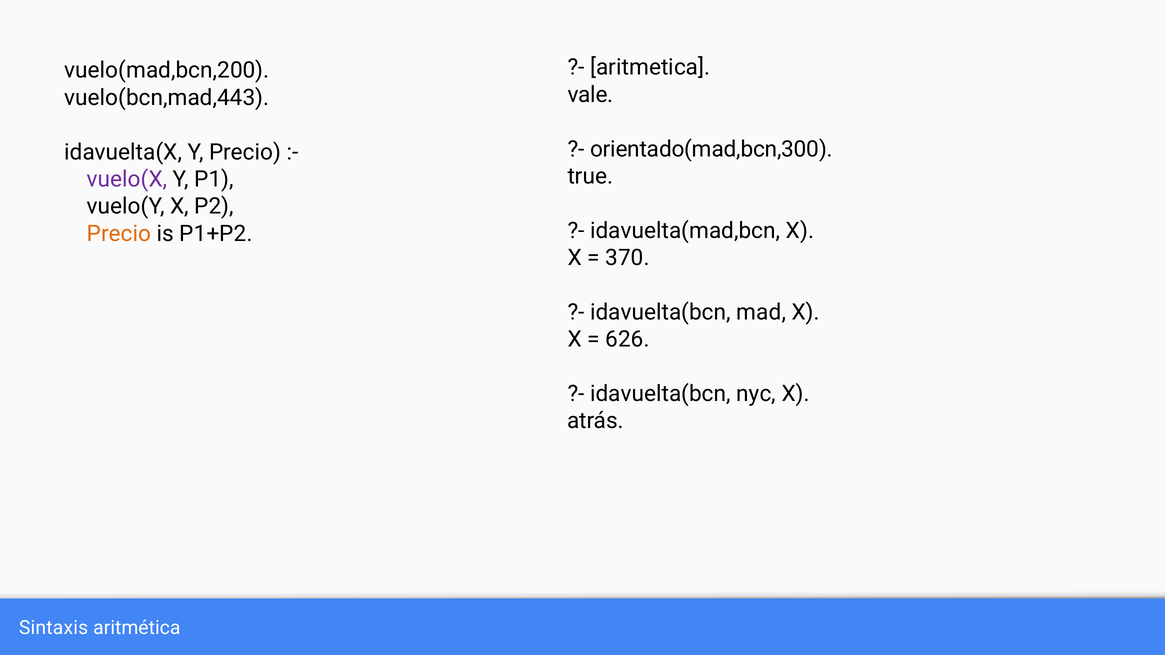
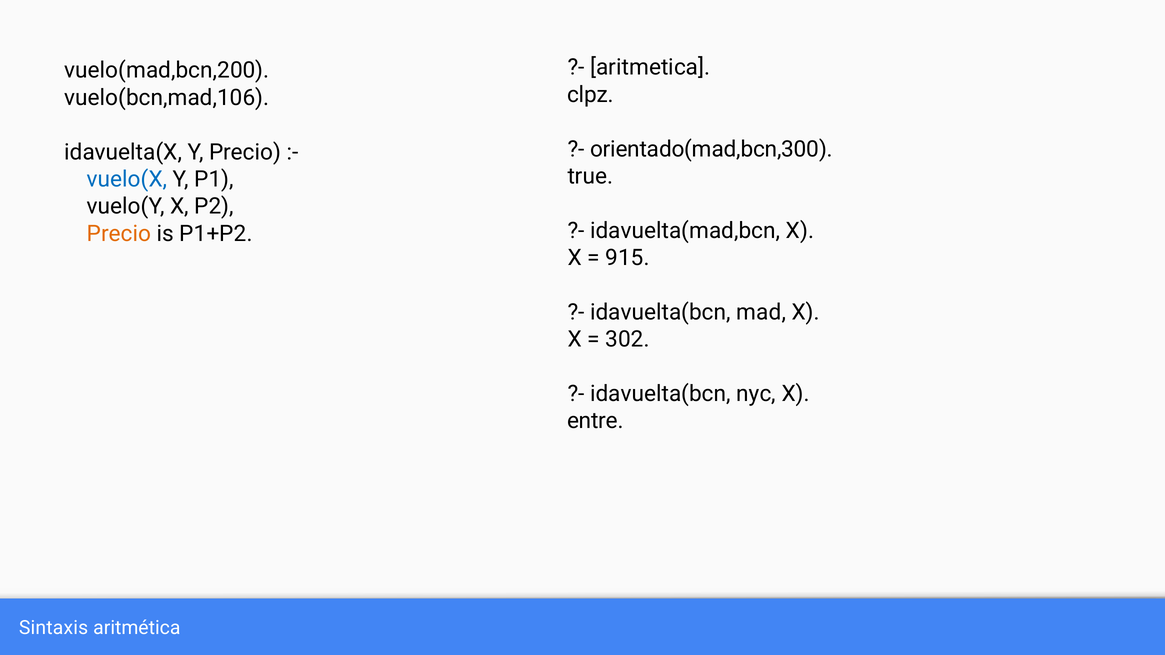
vale: vale -> clpz (590, 95)
vuelo(bcn,mad,443: vuelo(bcn,mad,443 -> vuelo(bcn,mad,106 (167, 98)
vuelo(X colour: purple -> blue (127, 179)
370: 370 -> 915 (627, 258)
626: 626 -> 302 (627, 340)
atrás: atrás -> entre (595, 421)
